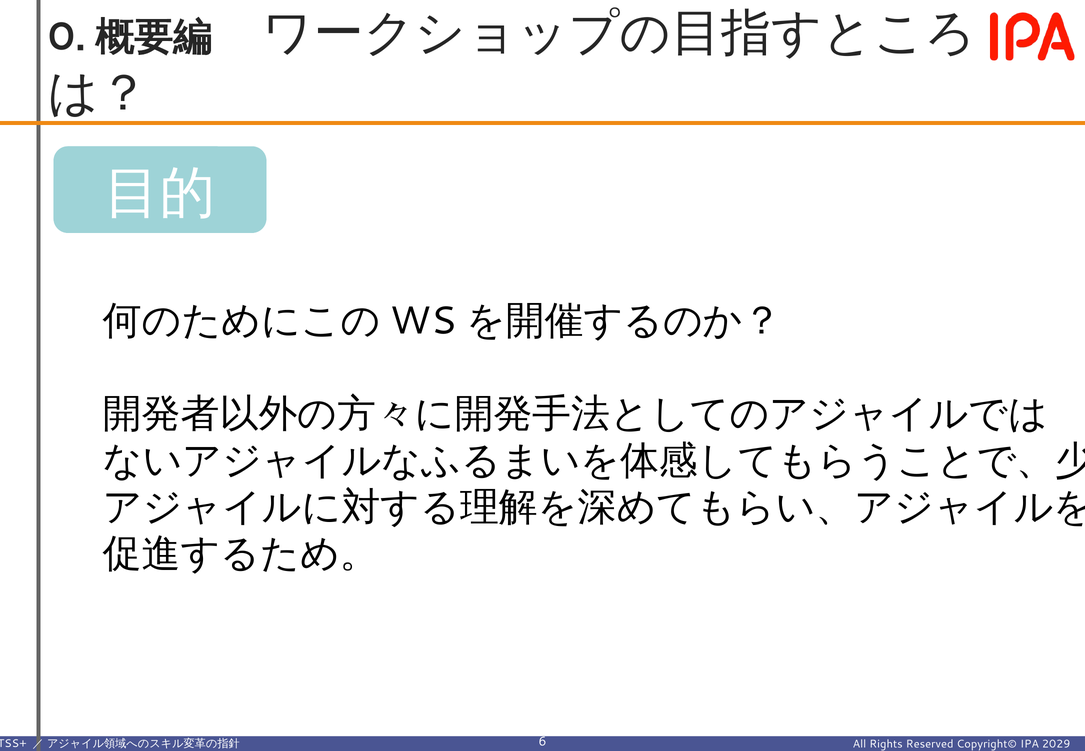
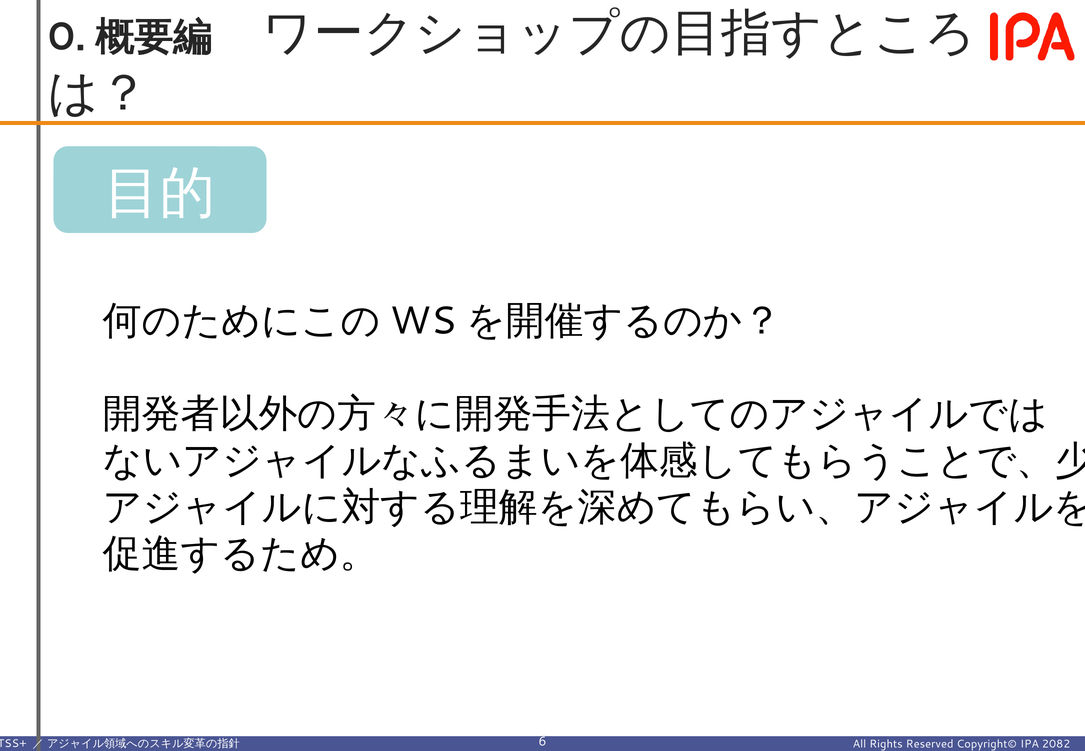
2029: 2029 -> 2082 (1056, 744)
